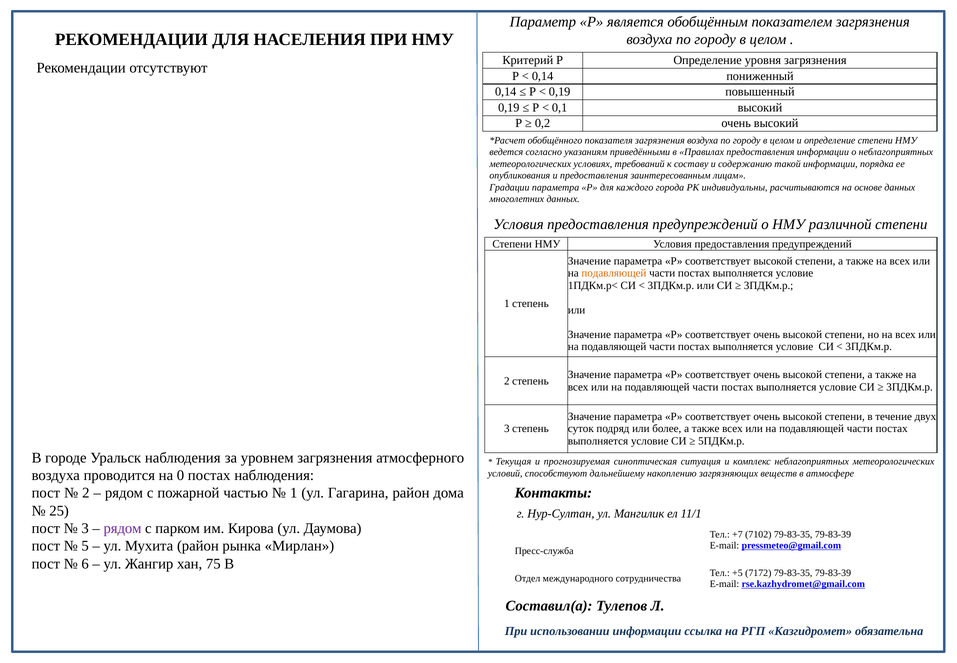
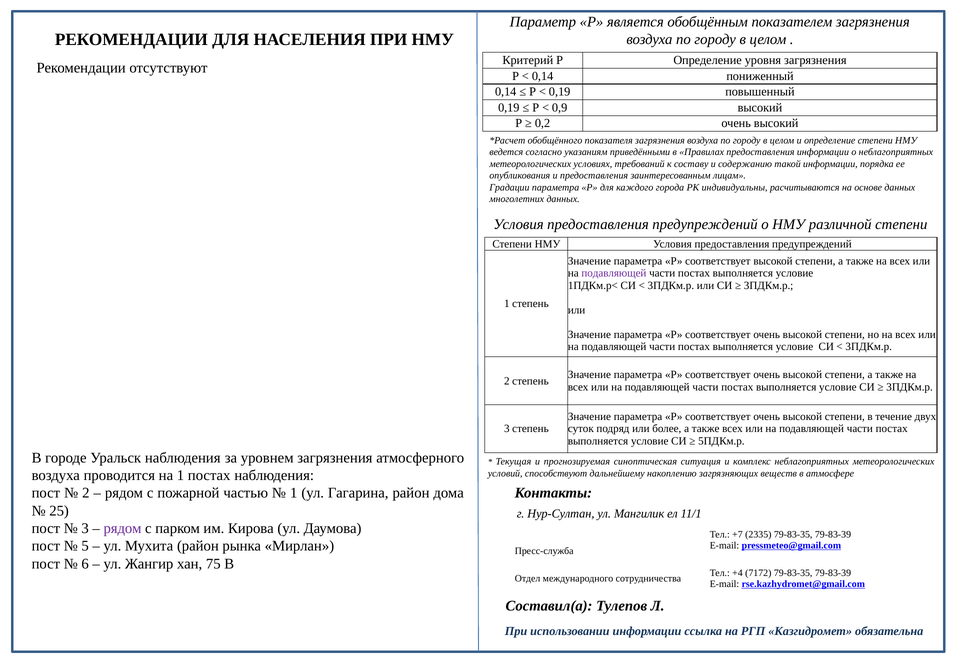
0,1: 0,1 -> 0,9 (560, 108)
подавляющей colour: orange -> purple (614, 273)
на 0: 0 -> 1 (180, 475)
7102: 7102 -> 2335 (758, 534)
+5: +5 -> +4 (737, 573)
